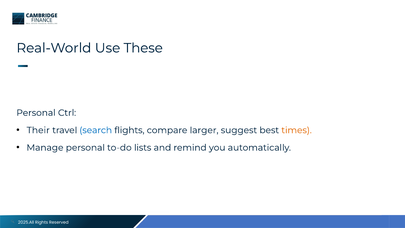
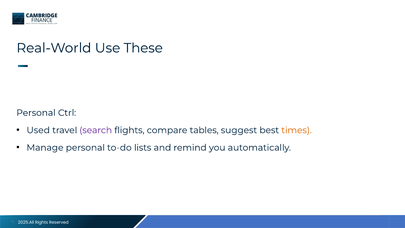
Their: Their -> Used (38, 130)
search colour: blue -> purple (96, 130)
larger: larger -> tables (204, 130)
